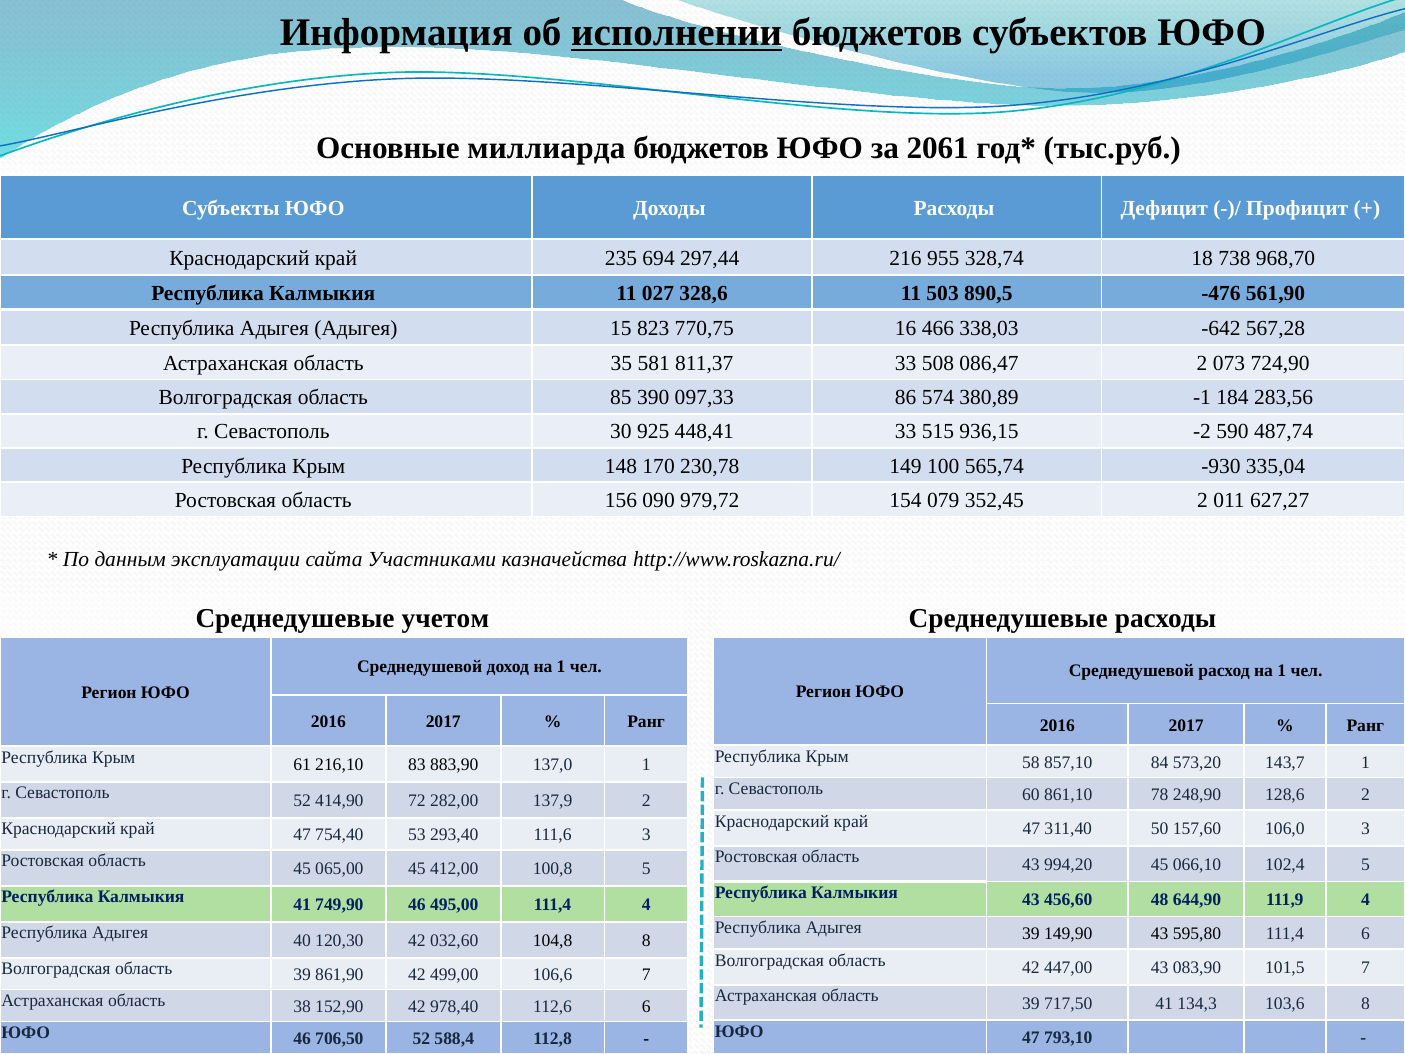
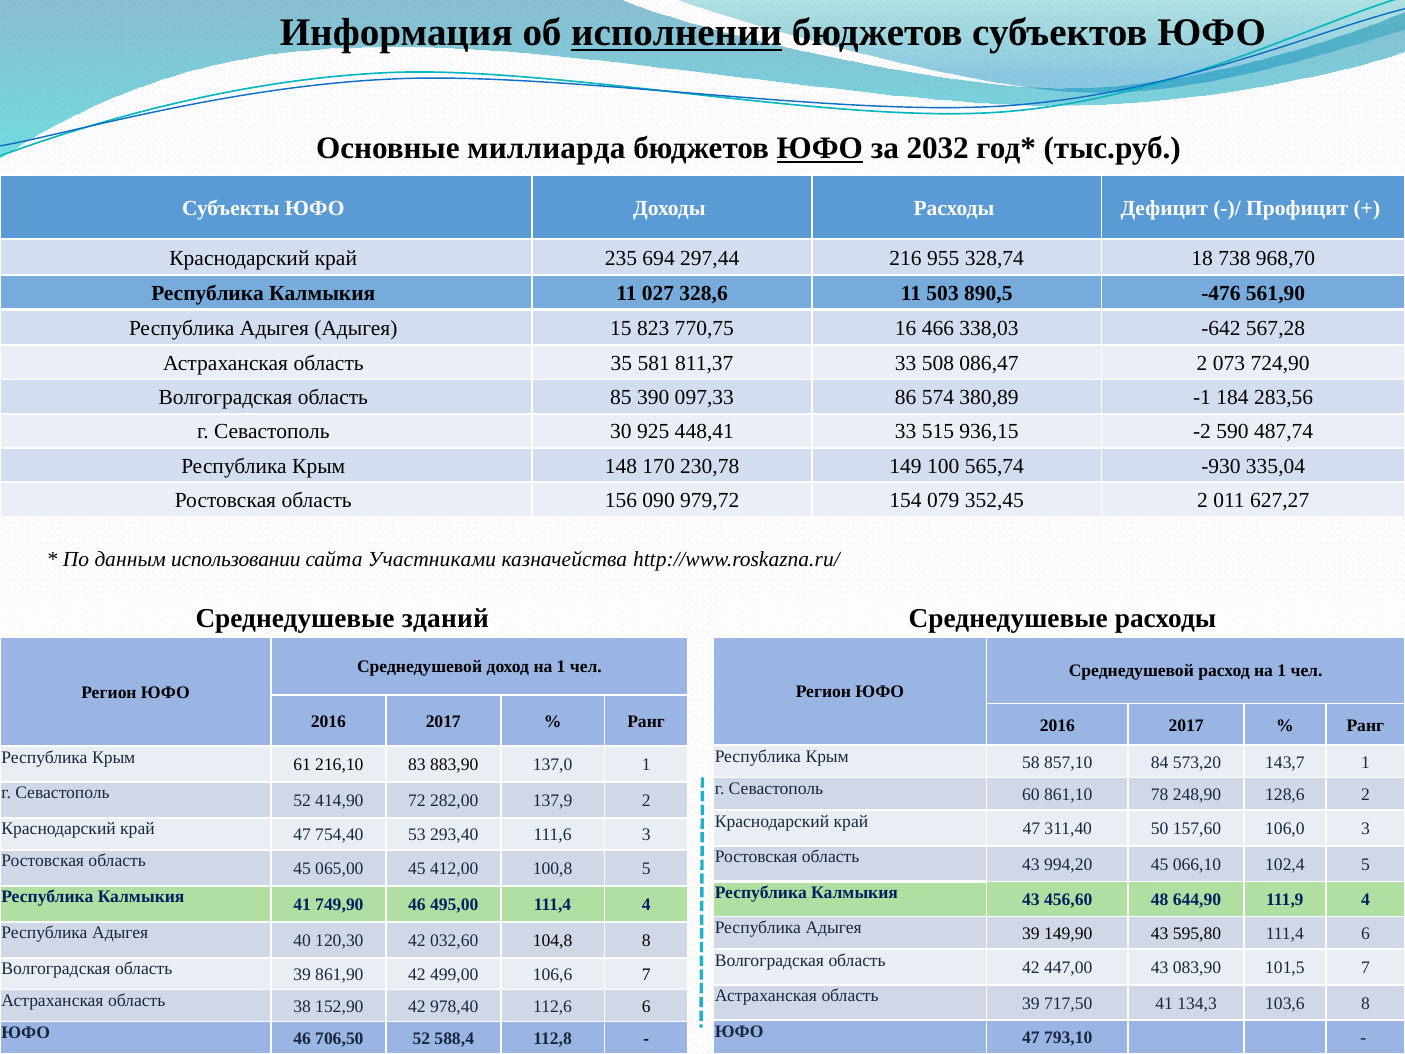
ЮФО underline: none -> present (820, 149)
2061: 2061 -> 2032 (938, 149)
эксплуатации: эксплуатации -> использовании (236, 559)
учетом: учетом -> зданий (445, 618)
